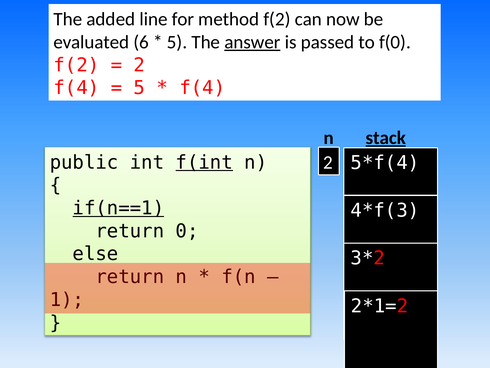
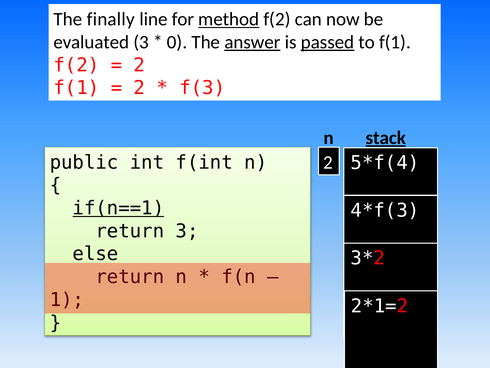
added: added -> finally (111, 19)
method underline: none -> present (229, 19)
evaluated 6: 6 -> 3 (141, 42)
5: 5 -> 0 (177, 42)
passed underline: none -> present (328, 42)
to f(0: f(0 -> f(1 (395, 42)
f(4: f(4 -> f(1 (76, 88)
5: 5 -> 2 (139, 88)
f(4: f(4 -> f(3 (202, 88)
f(int underline: present -> none (204, 162)
return 0: 0 -> 3 (187, 231)
